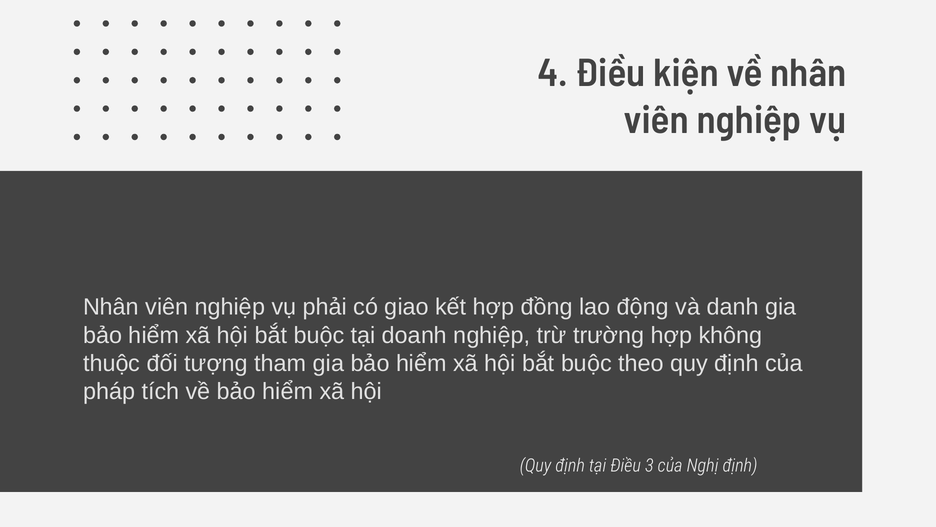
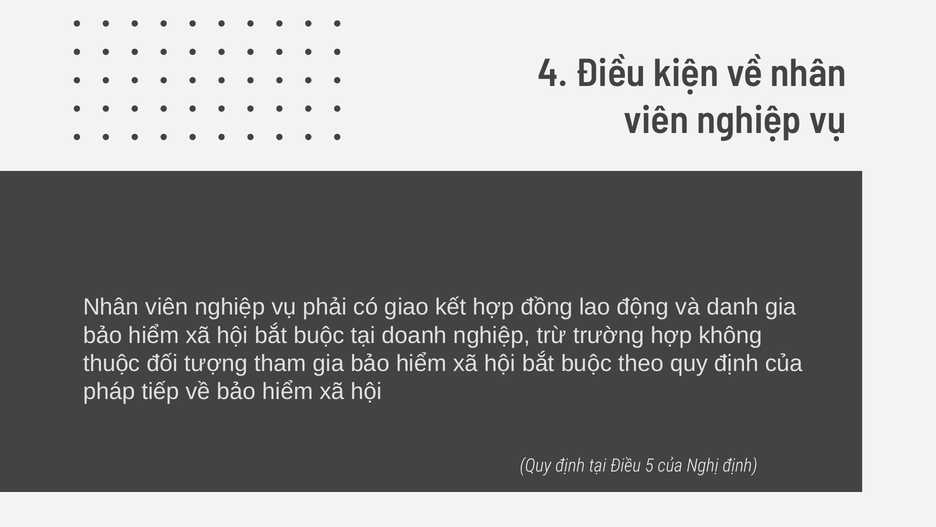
tích: tích -> tiếp (160, 391)
3: 3 -> 5 (649, 465)
